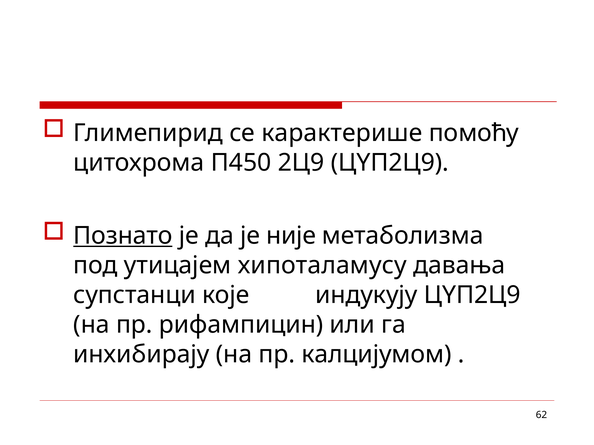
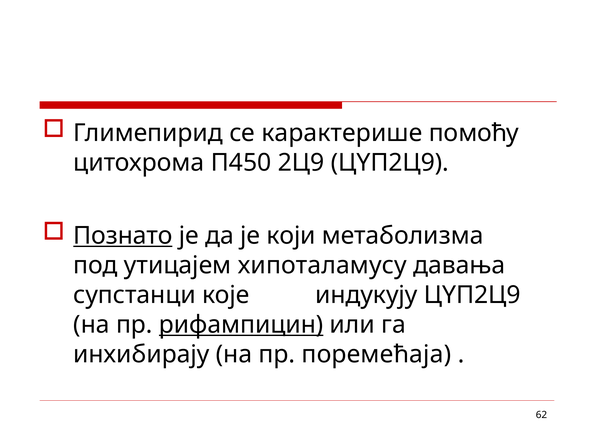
није: није -> који (291, 236)
рифампицин underline: none -> present (241, 325)
калцијумом: калцијумом -> поремећаја (376, 355)
